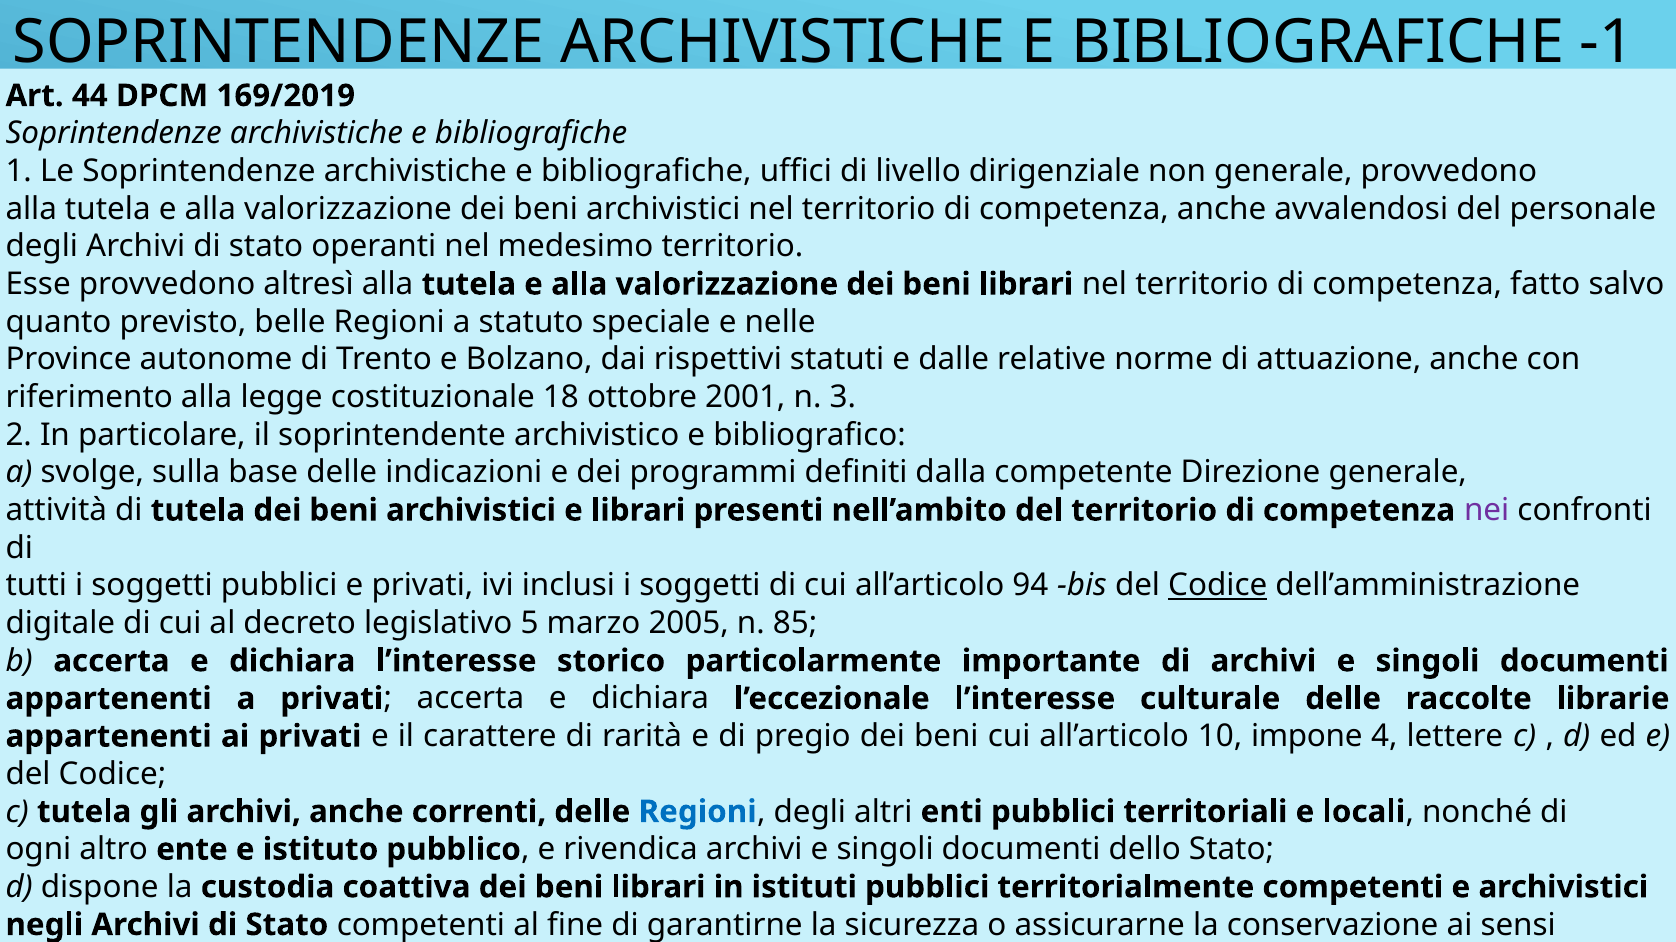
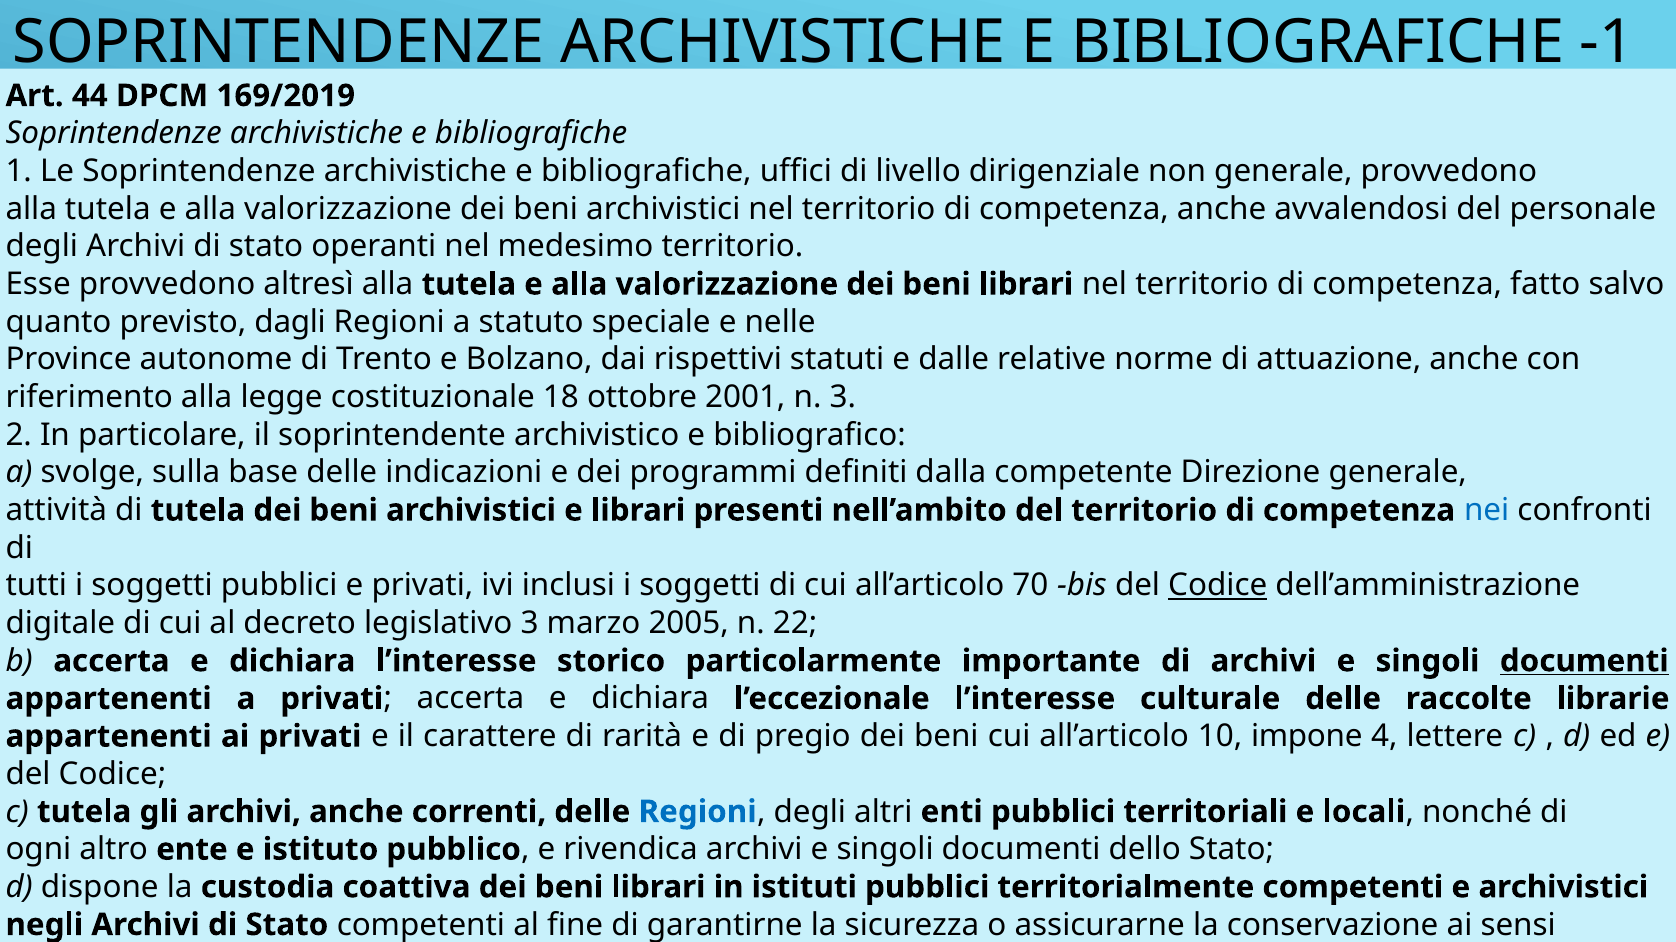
belle: belle -> dagli (290, 322)
nei colour: purple -> blue (1487, 511)
94: 94 -> 70 (1030, 586)
legislativo 5: 5 -> 3 (530, 624)
85: 85 -> 22 (795, 624)
documenti underline: none -> present (1584, 661)
